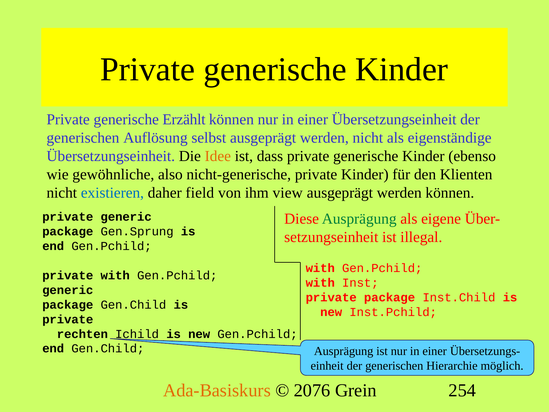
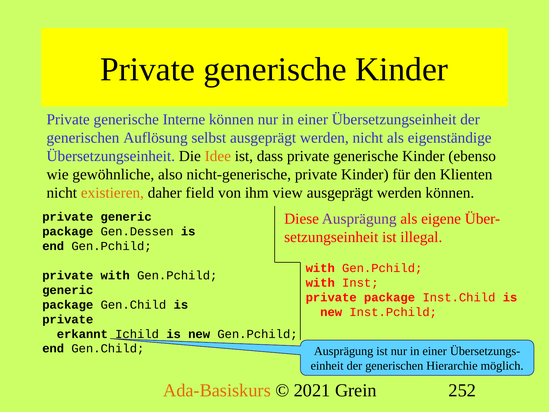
Erzählt: Erzählt -> Interne (184, 119)
existieren colour: blue -> orange (112, 193)
Ausprägung colour: green -> purple (359, 219)
Gen.Sprung: Gen.Sprung -> Gen.Dessen (137, 231)
rechten: rechten -> erkannt (82, 334)
2076: 2076 -> 2021 (312, 390)
254: 254 -> 252 (462, 390)
